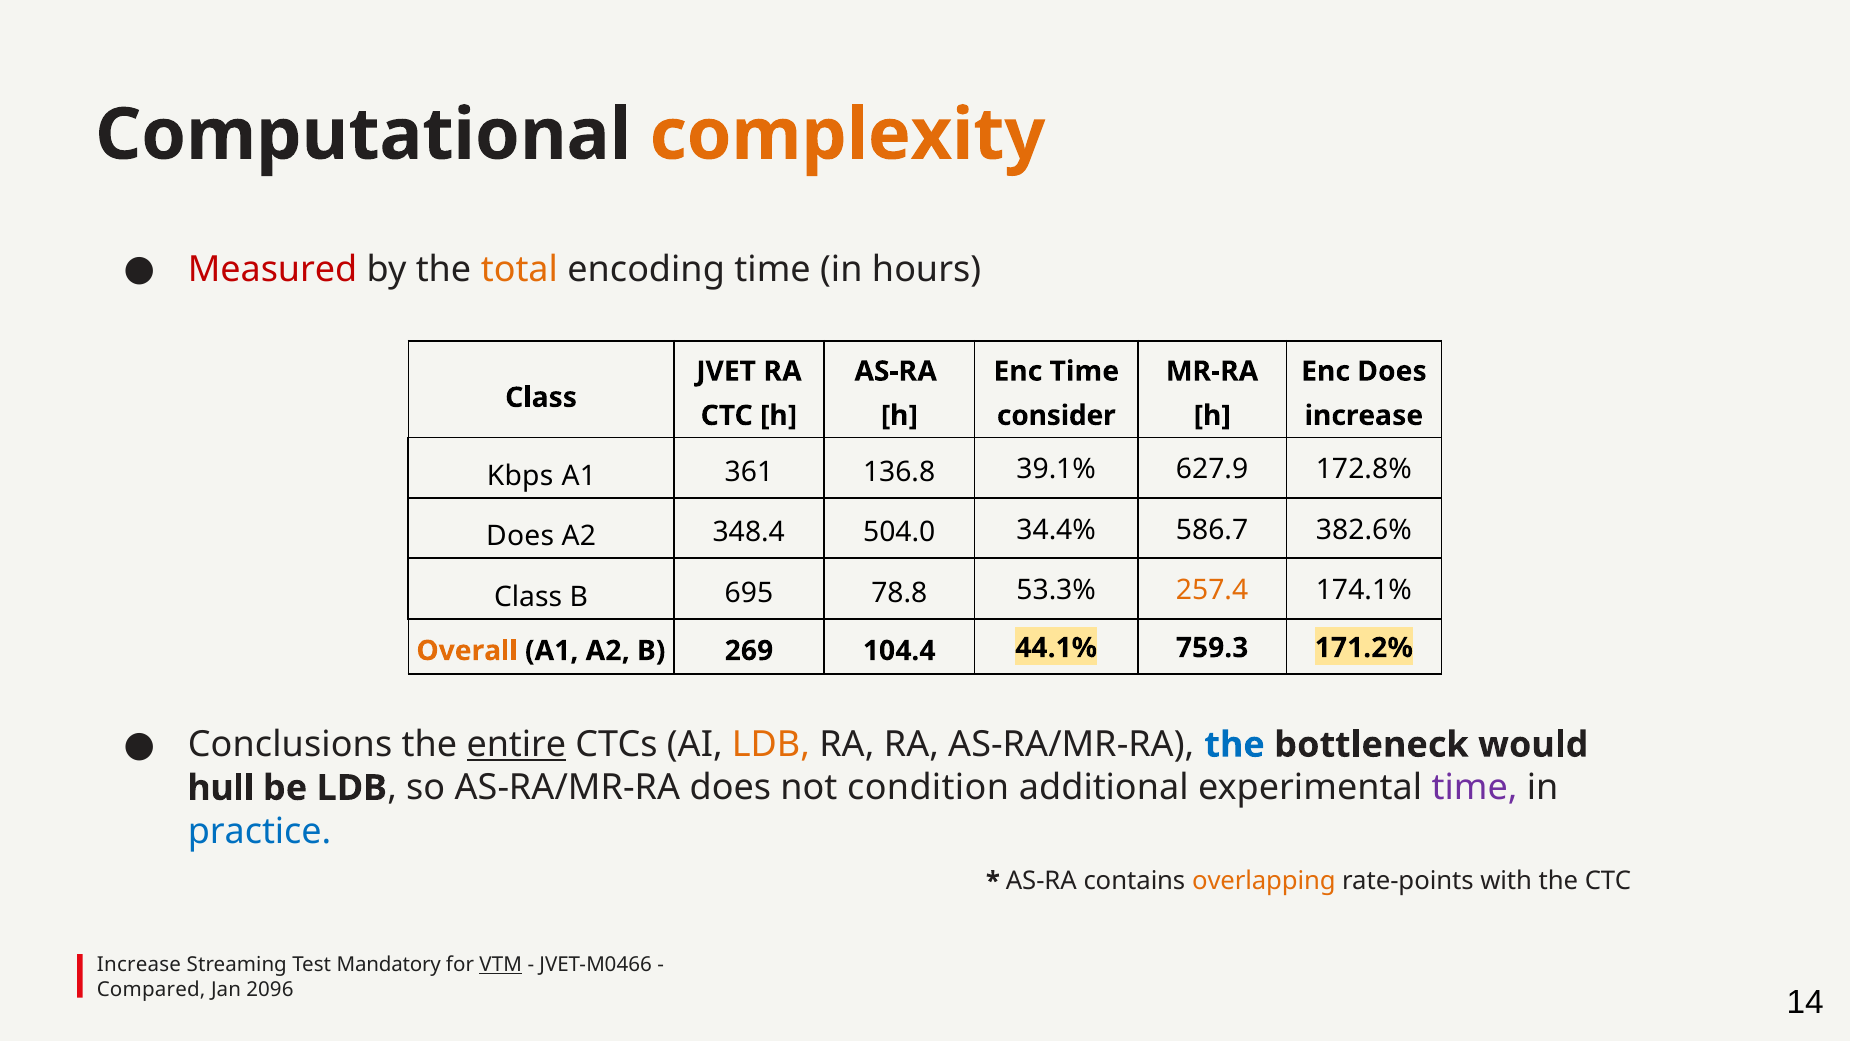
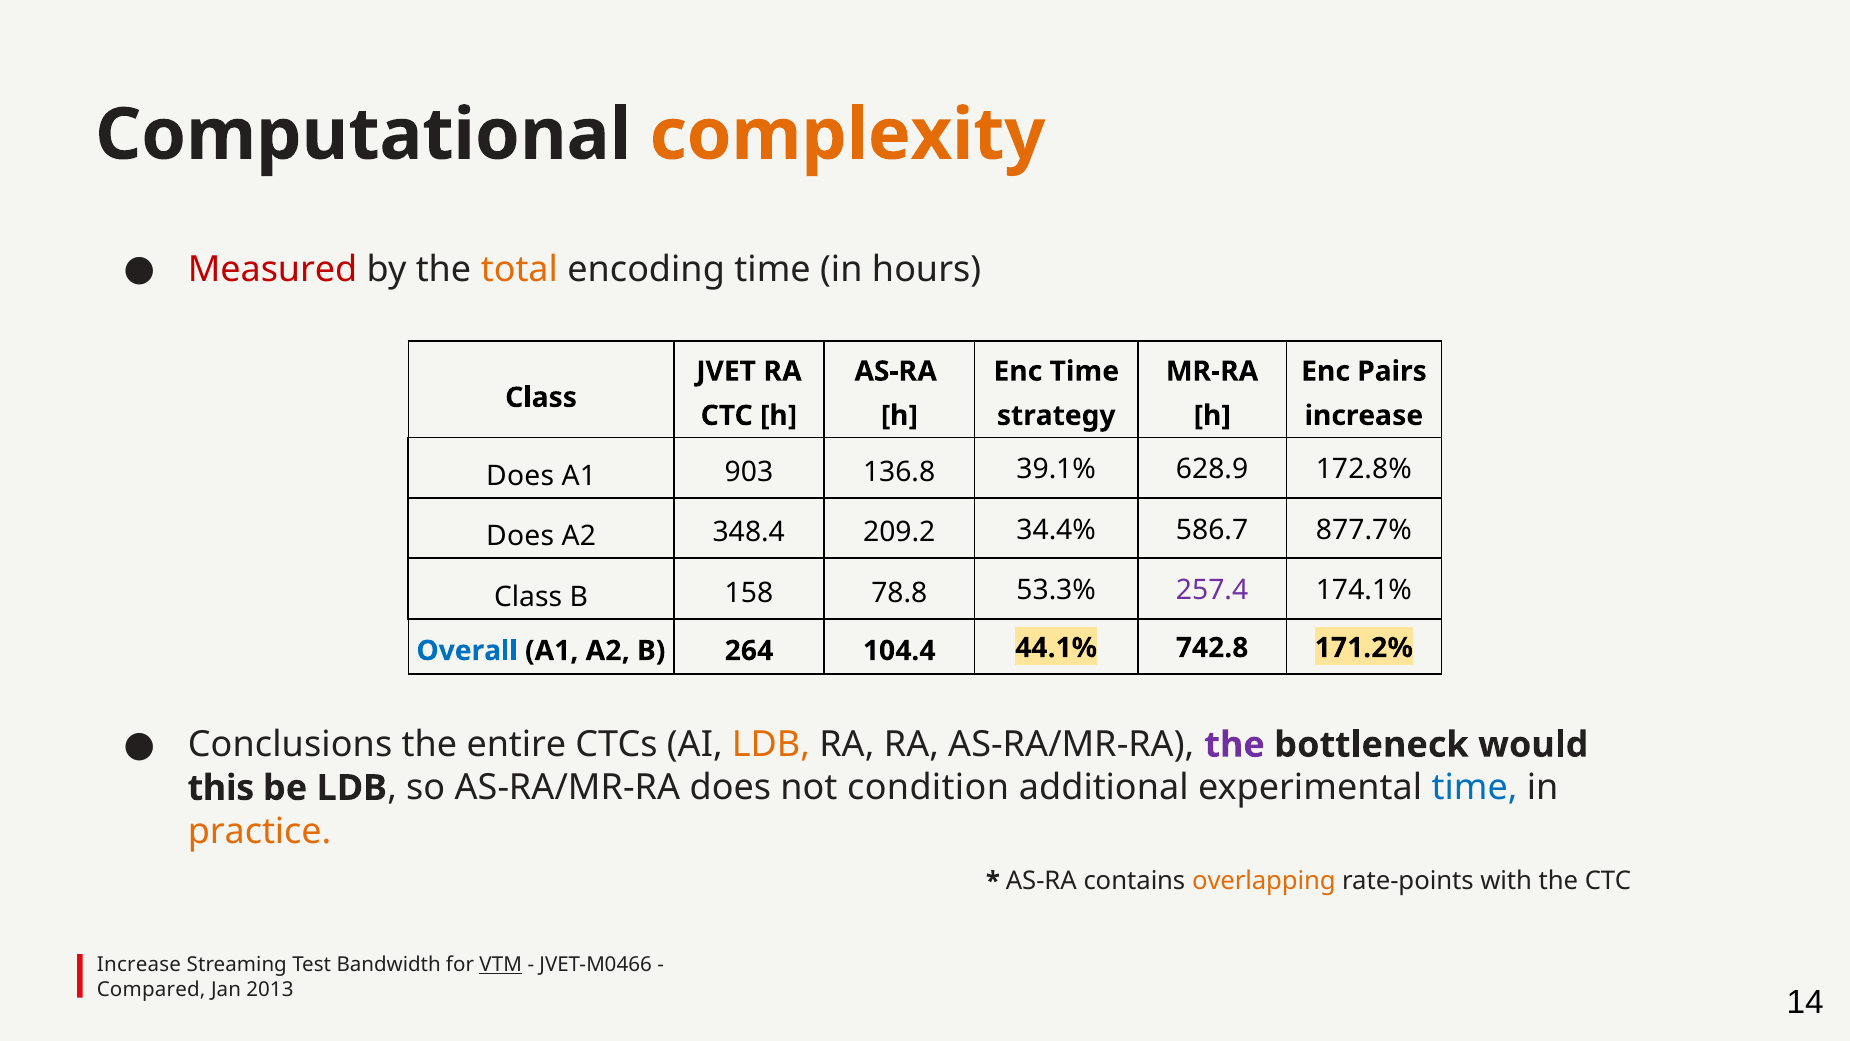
Enc Does: Does -> Pairs (1392, 371)
consider: consider -> strategy (1056, 416)
Kbps: Kbps -> Does (520, 476)
361: 361 -> 903 (749, 472)
627.9: 627.9 -> 628.9 (1212, 469)
504.0: 504.0 -> 209.2 (899, 532)
382.6%: 382.6% -> 877.7% (1364, 530)
695: 695 -> 158 (749, 593)
257.4 colour: orange -> purple (1212, 590)
Overall colour: orange -> blue (467, 651)
269: 269 -> 264 (749, 651)
759.3: 759.3 -> 742.8 (1212, 648)
entire underline: present -> none (516, 745)
the colour: blue -> purple (1235, 745)
hull: hull -> this (221, 788)
time colour: purple -> blue (1475, 788)
practice colour: blue -> orange (260, 831)
Mandatory: Mandatory -> Bandwidth (389, 965)
2096: 2096 -> 2013 (270, 989)
